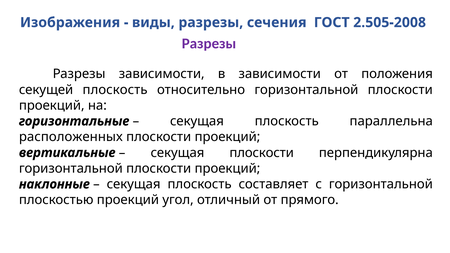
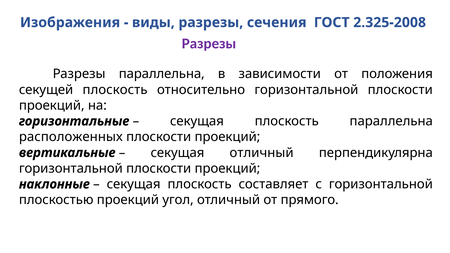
2.505-2008: 2.505-2008 -> 2.325-2008 (390, 22)
Разрезы зависимости: зависимости -> параллельна (162, 74)
секущая плоскости: плоскости -> отличный (262, 153)
